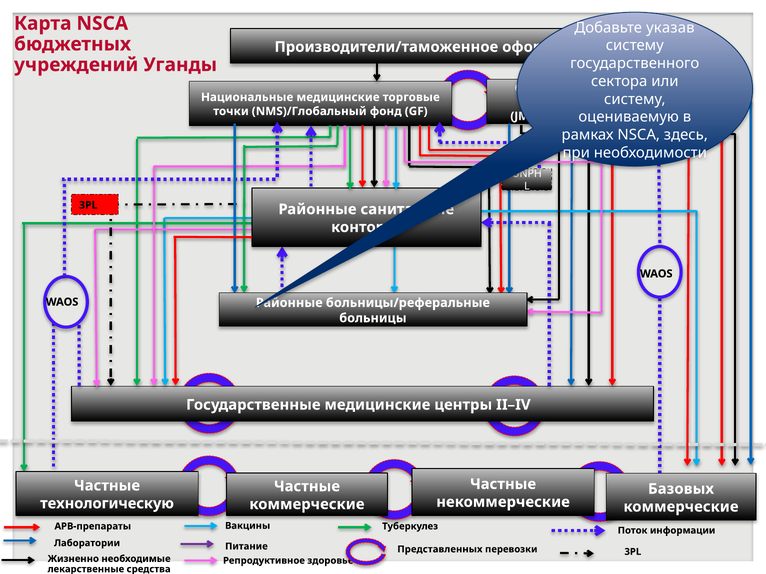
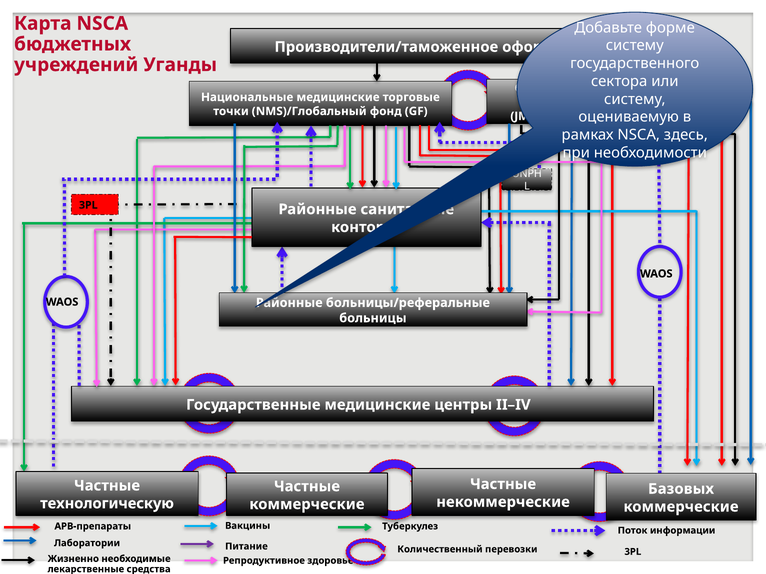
указав: указав -> форме (670, 28)
Представленных: Представленных -> Количественный (440, 550)
